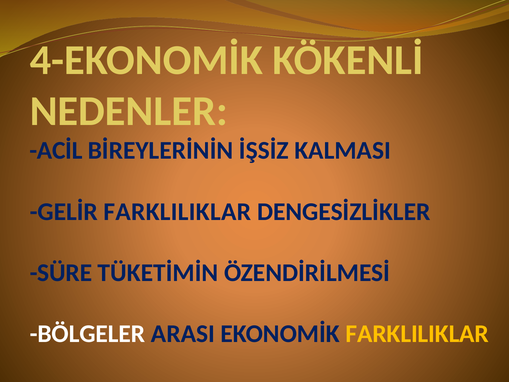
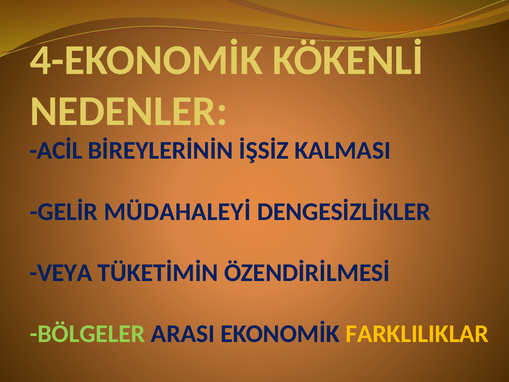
GELİR FARKLILIKLAR: FARKLILIKLAR -> MÜDAHALEYİ (177, 212)
SÜRE: SÜRE -> VEYA (61, 273)
BÖLGELER colour: white -> light green (87, 334)
